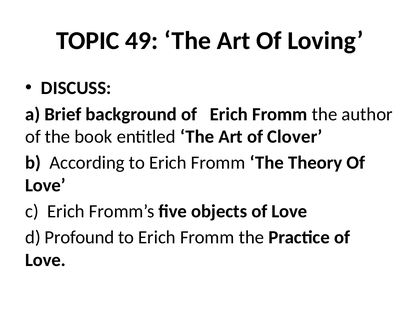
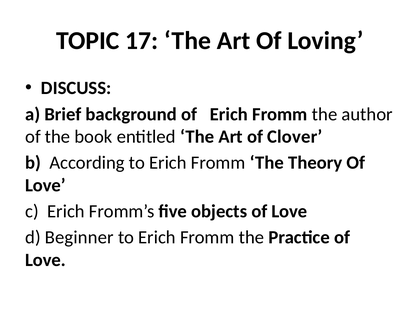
49: 49 -> 17 (142, 41)
Profound: Profound -> Beginner (79, 237)
